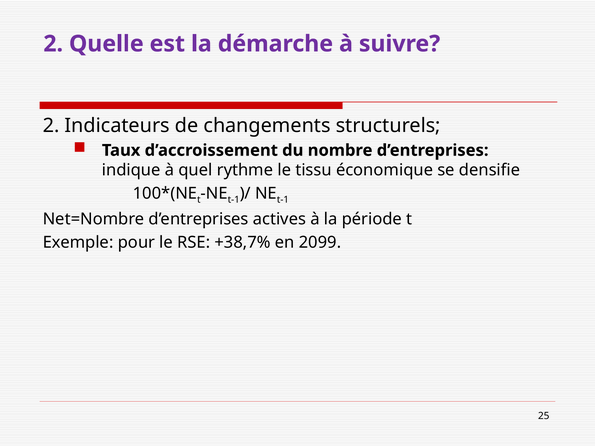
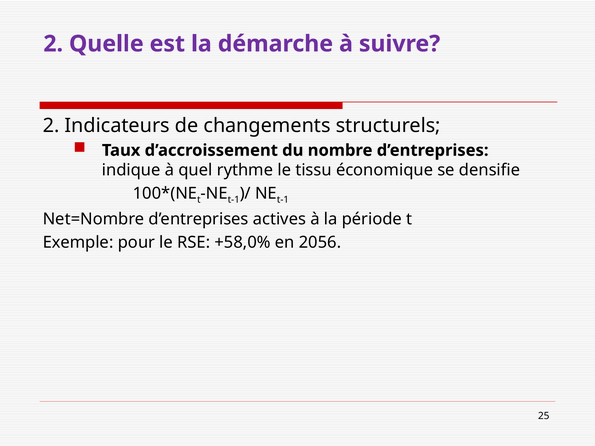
+38,7%: +38,7% -> +58,0% (243, 242)
2099: 2099 -> 2056 (320, 242)
